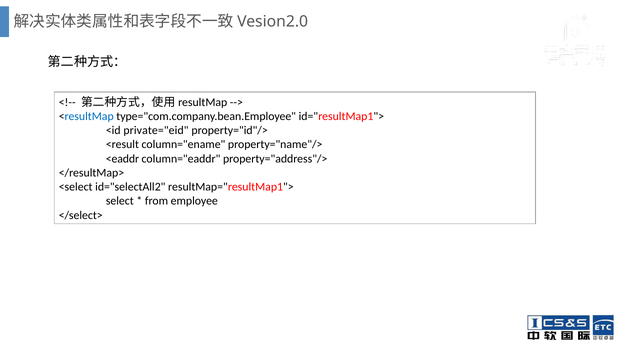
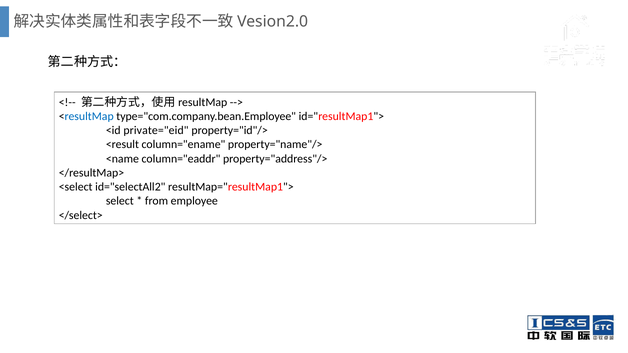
<eaddr: <eaddr -> <name (122, 159)
